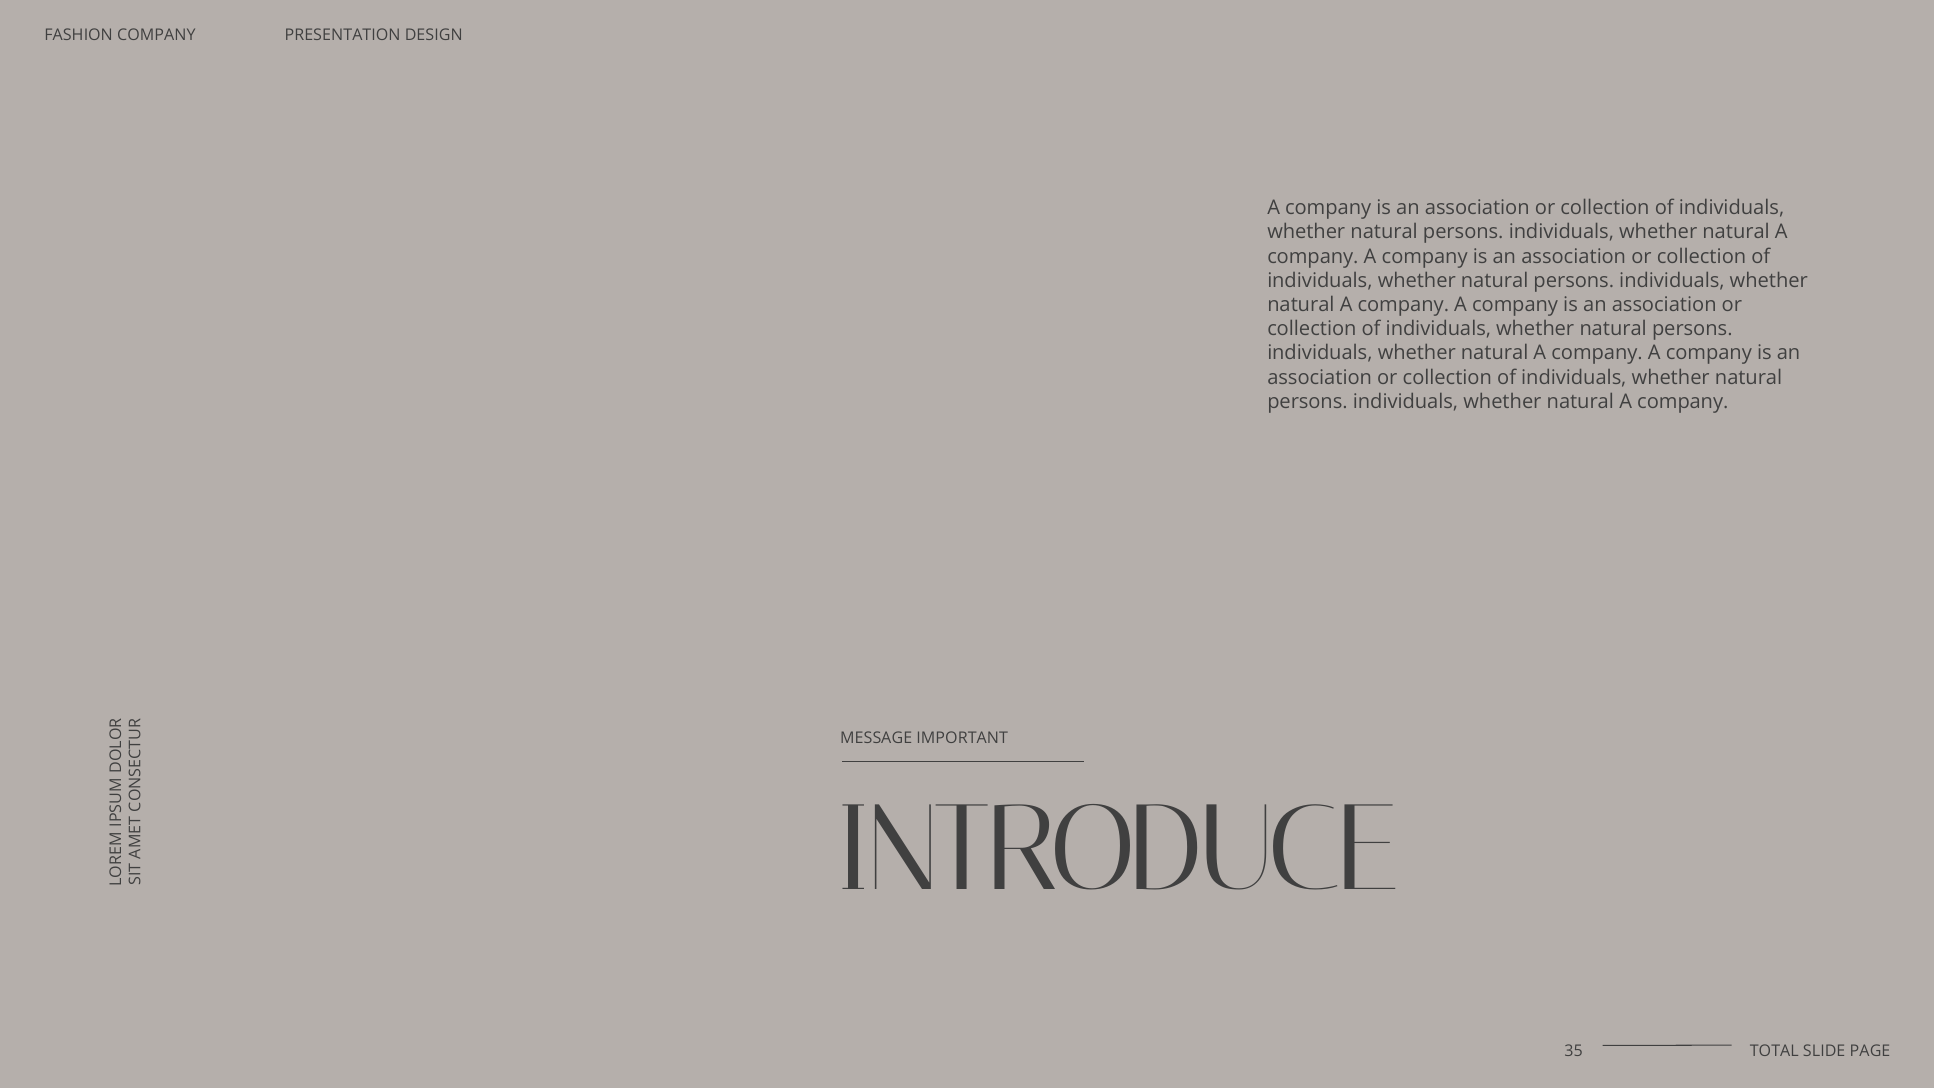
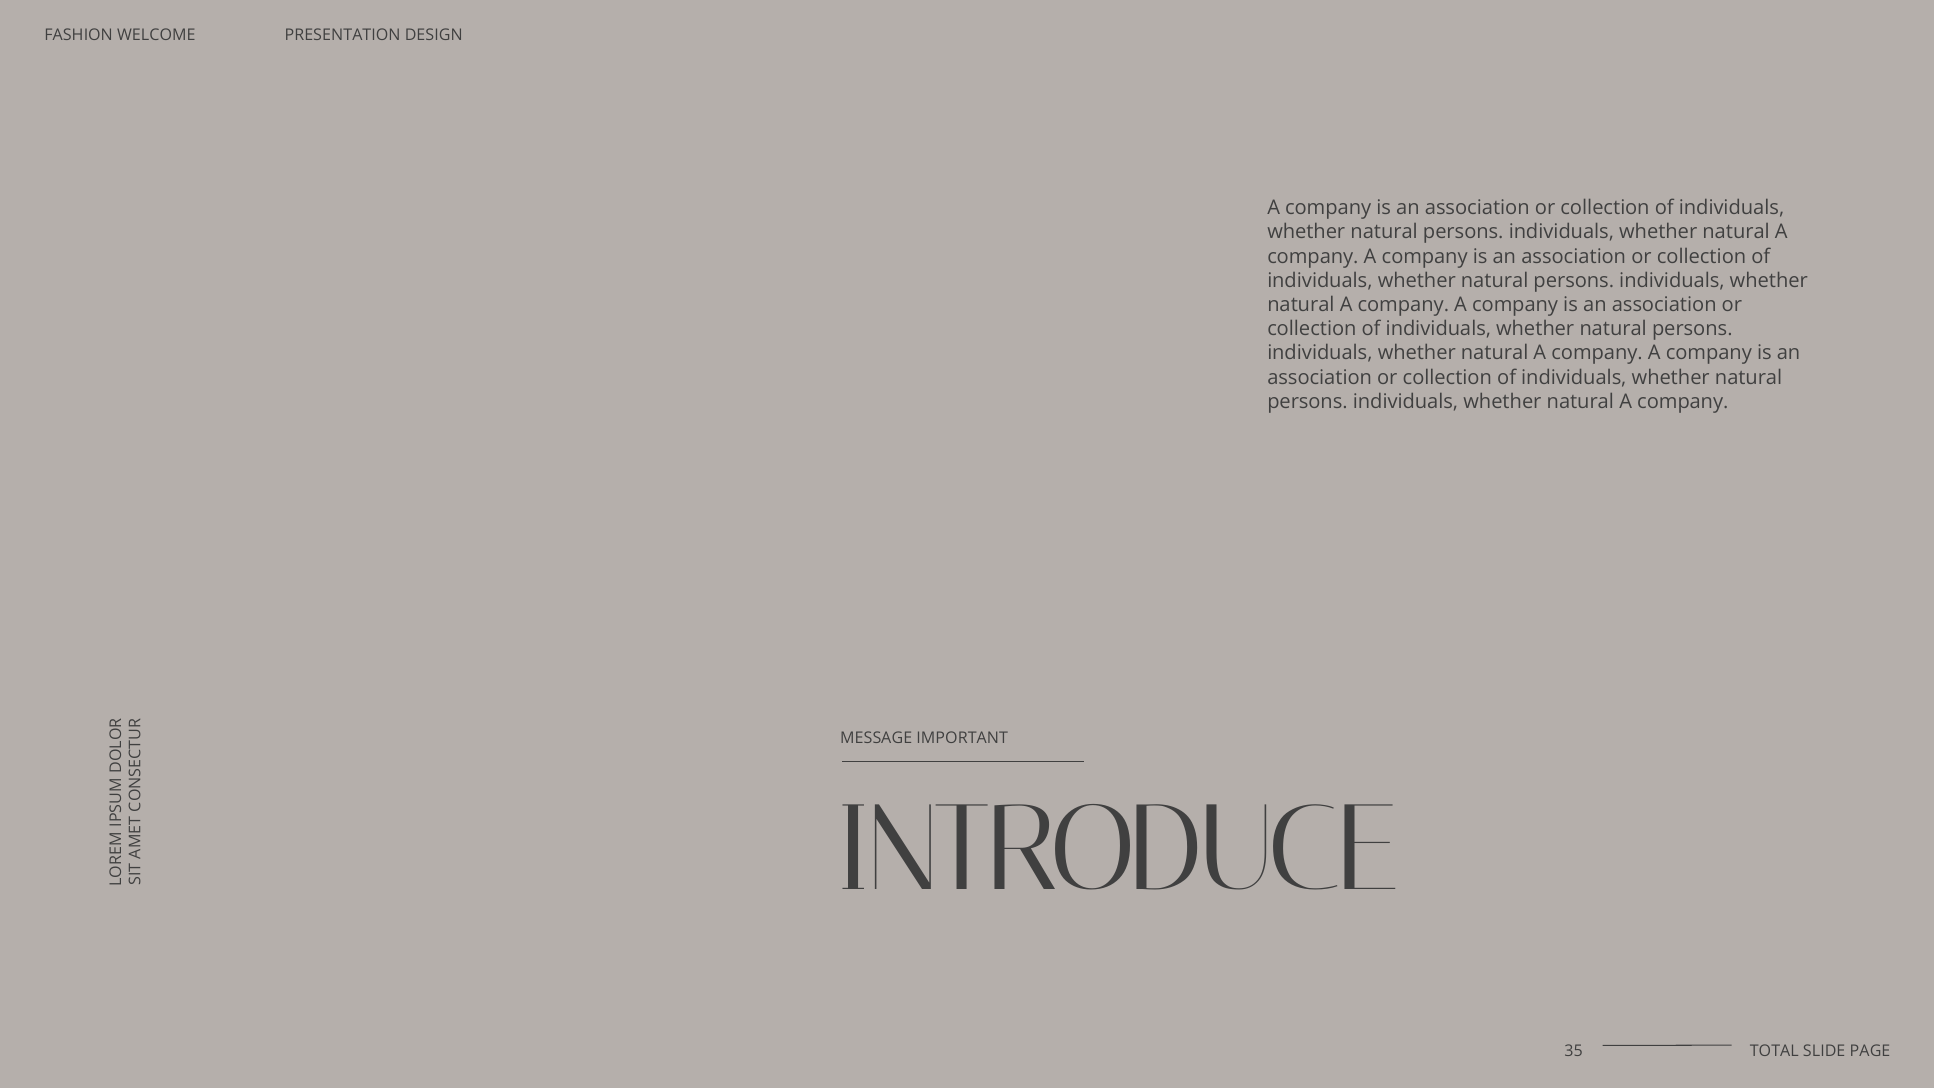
FASHION COMPANY: COMPANY -> WELCOME (156, 35)
